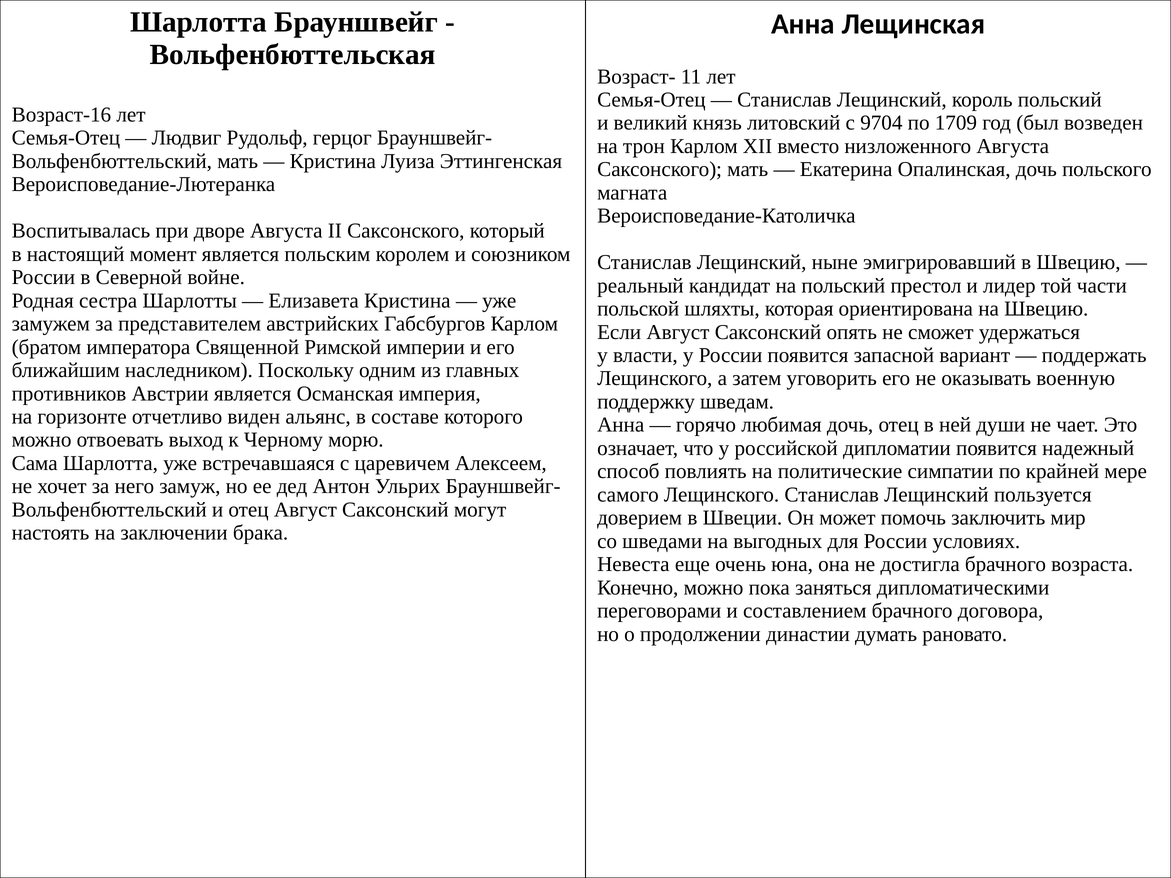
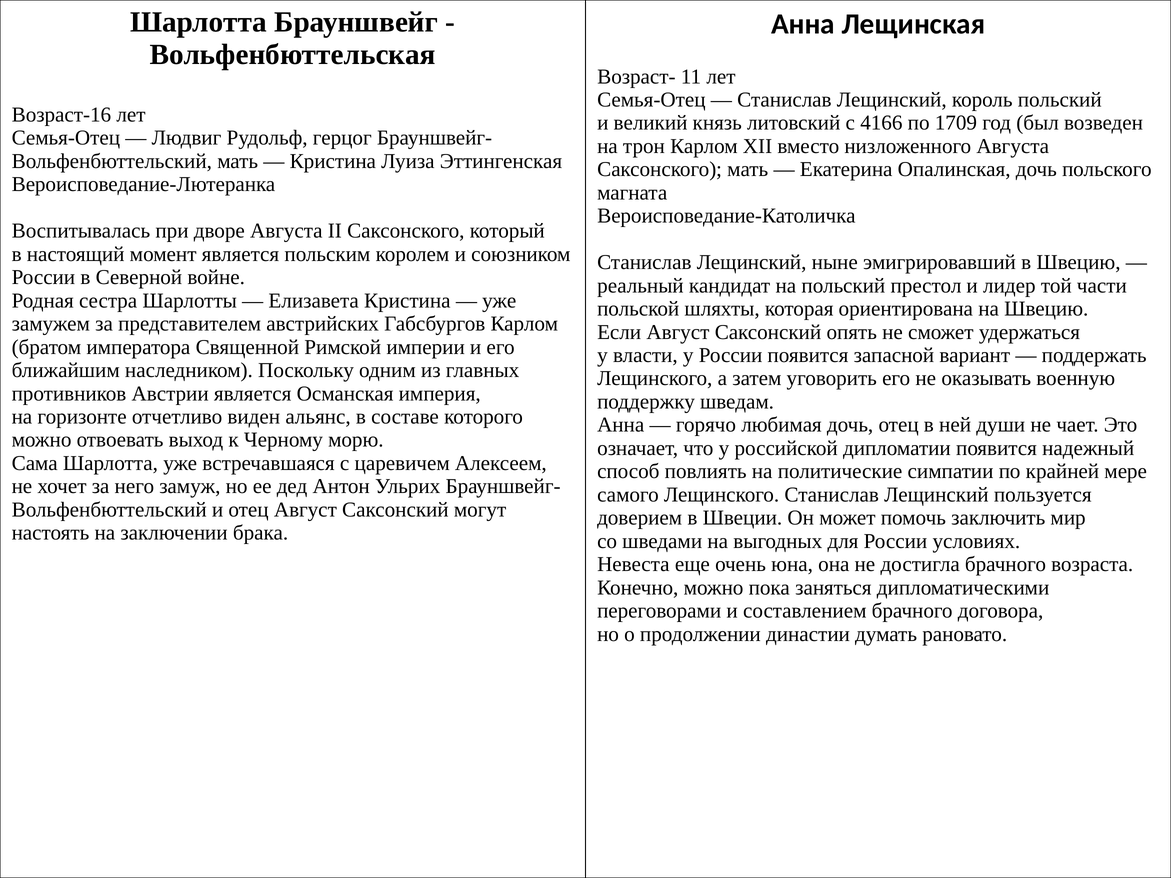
9704: 9704 -> 4166 (881, 123)
